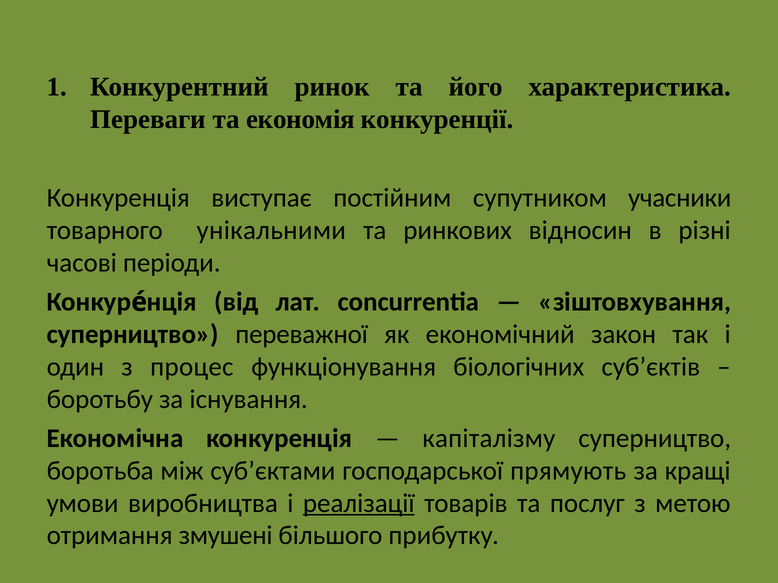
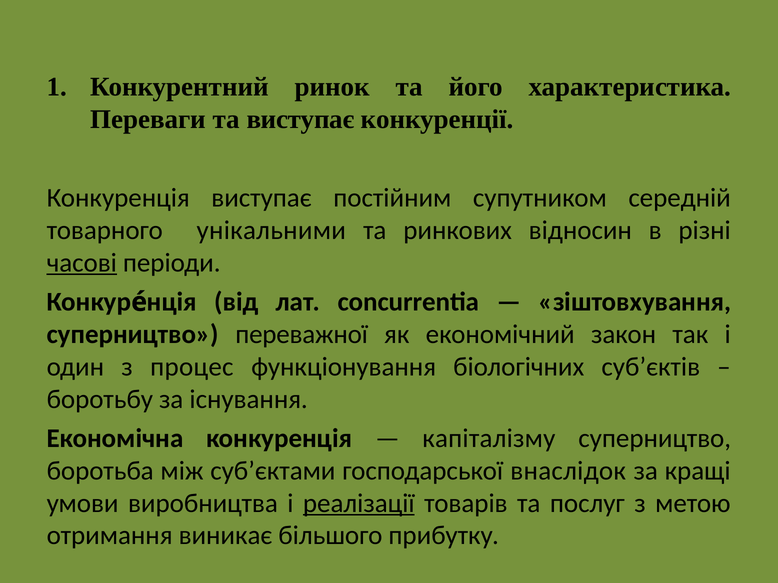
та економія: економія -> виступає (301, 119)
учасники: учасники -> середній (680, 198)
часові underline: none -> present (82, 263)
прямують: прямують -> внаслідок (568, 471)
змушені: змушені -> виникає (226, 536)
